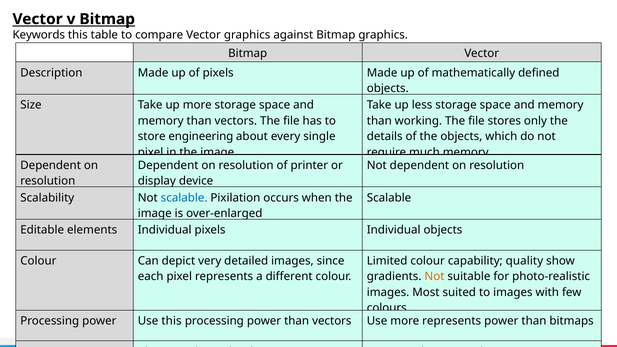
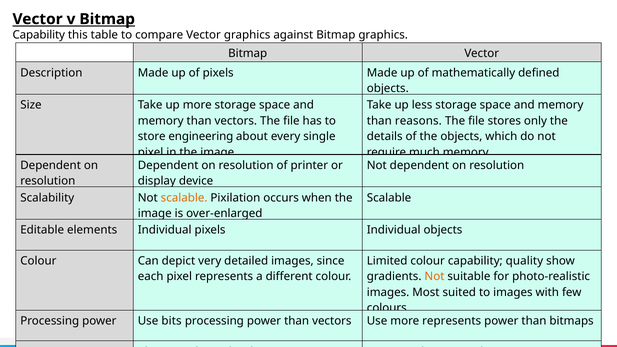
Keywords: Keywords -> Capability (39, 35)
working: working -> reasons (418, 121)
scalable colour: blue -> orange (184, 198)
Use this: this -> bits (172, 321)
